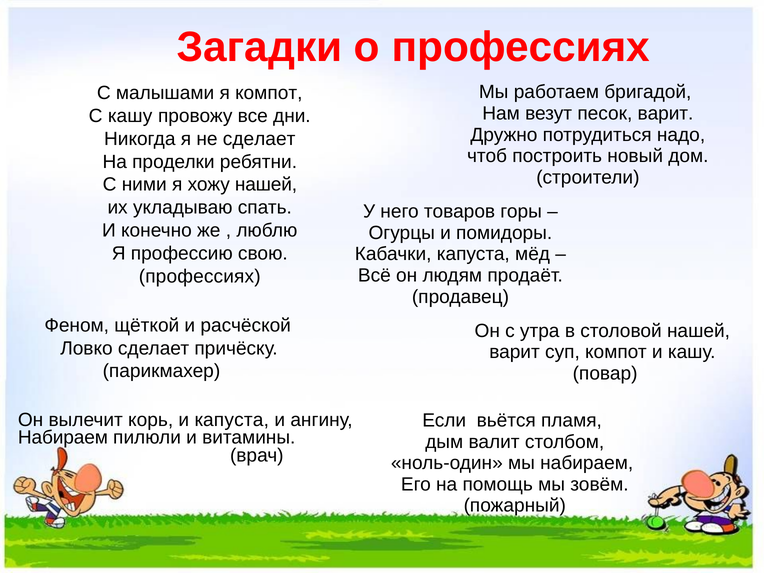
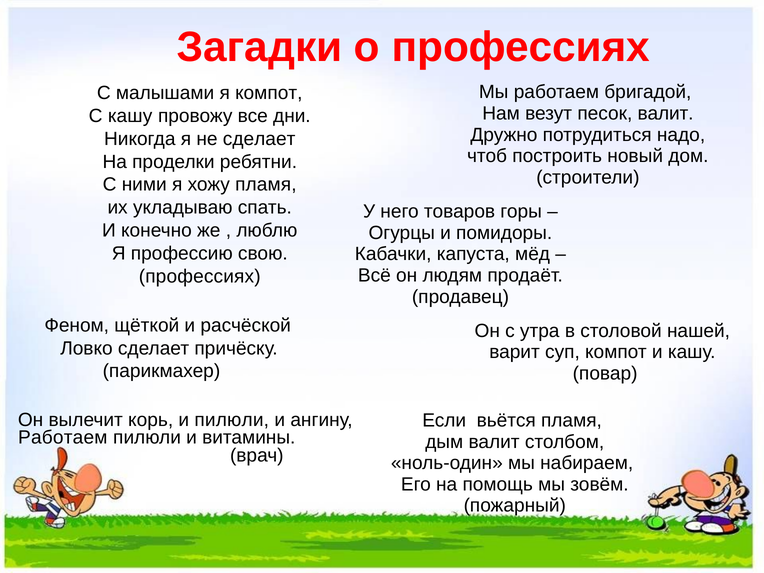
песок варит: варит -> валит (666, 113)
хожу нашей: нашей -> пламя (266, 185)
и капуста: капуста -> пилюли (232, 420)
Набираем: Набираем -> Работаем (63, 438)
